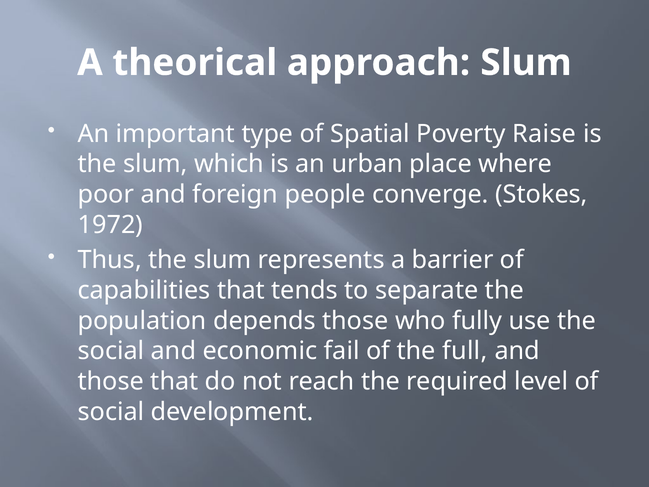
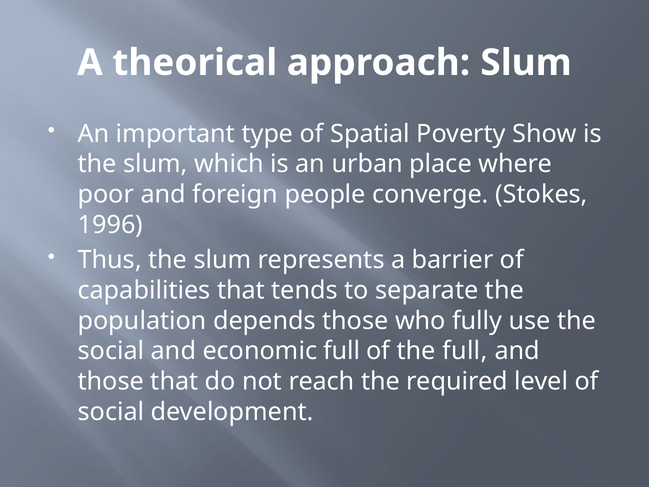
Raise: Raise -> Show (544, 134)
1972: 1972 -> 1996 (110, 225)
economic fail: fail -> full (342, 351)
